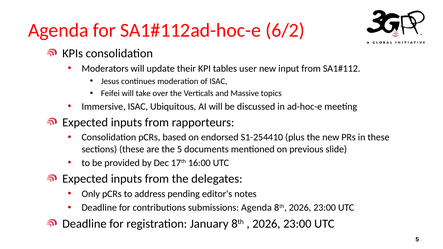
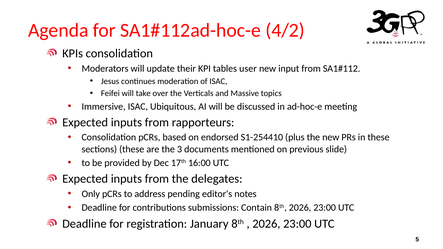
6/2: 6/2 -> 4/2 (285, 30)
the 5: 5 -> 3 (180, 149)
submissions Agenda: Agenda -> Contain (257, 208)
